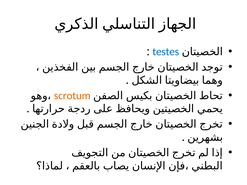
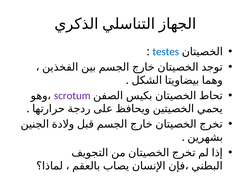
scrotum colour: orange -> purple (72, 96)
